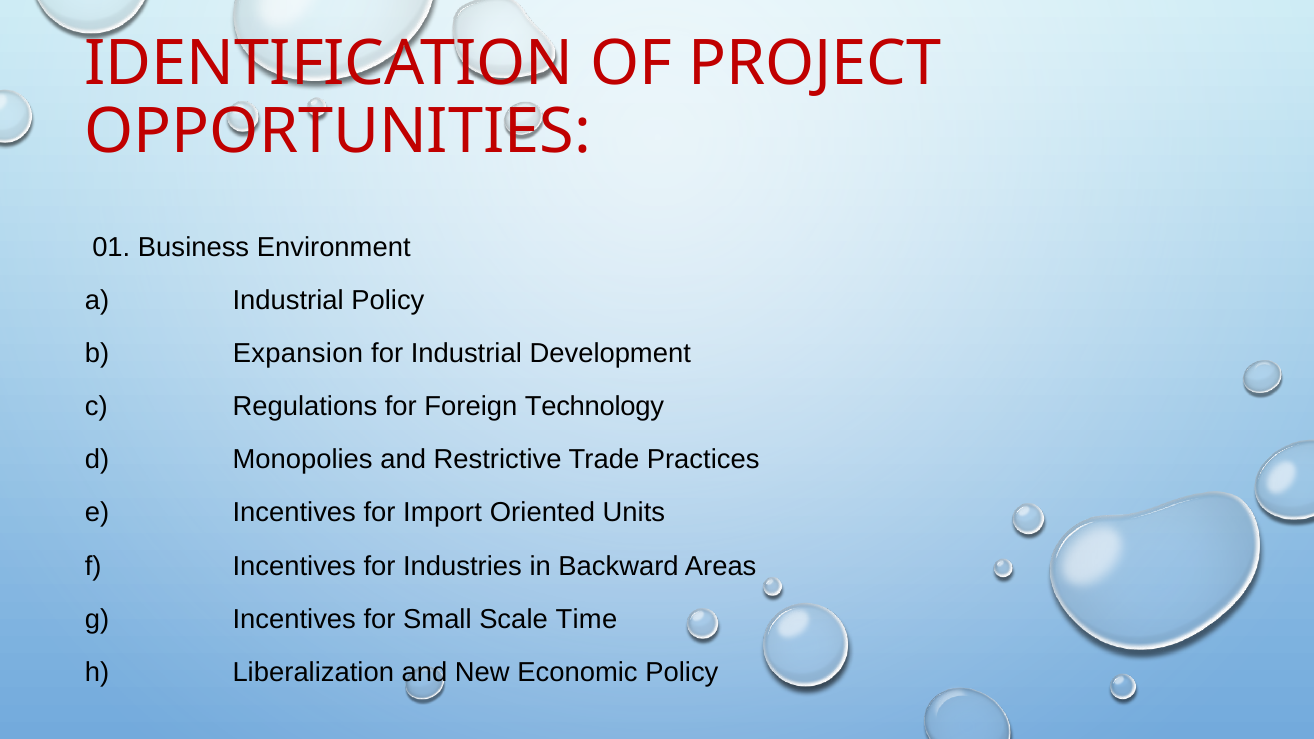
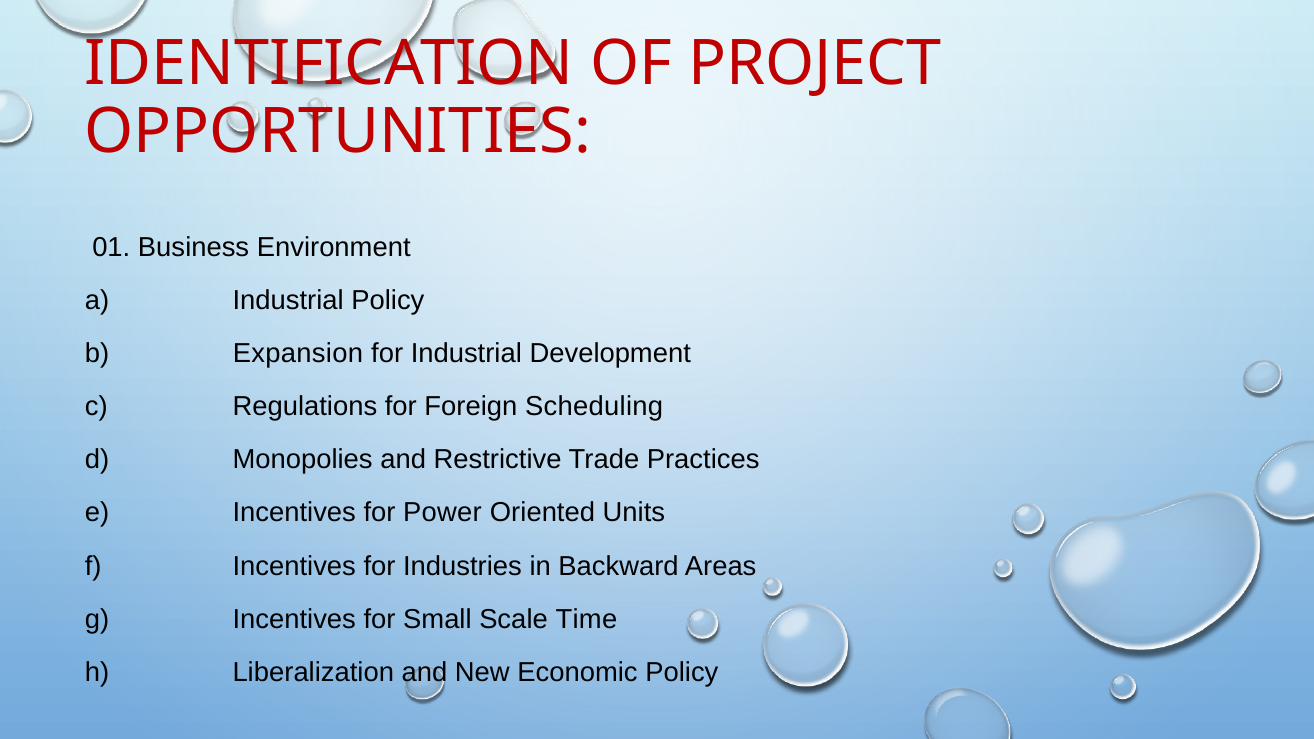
Technology: Technology -> Scheduling (594, 407)
Import: Import -> Power (443, 513)
